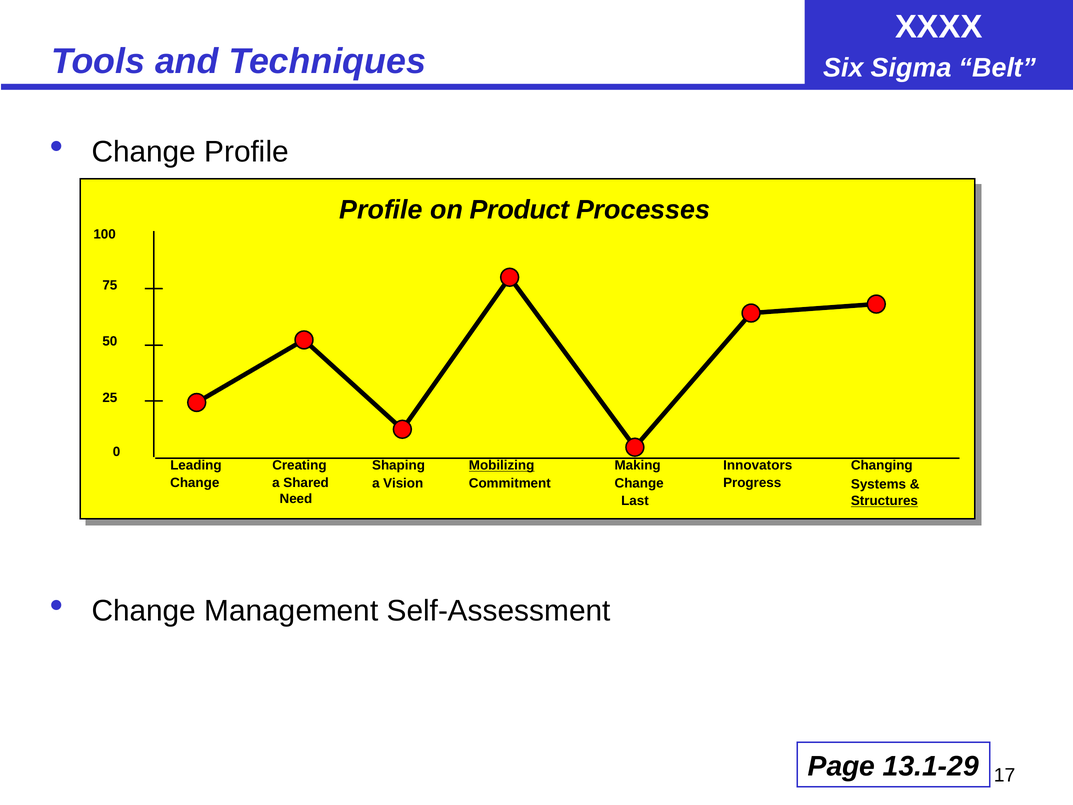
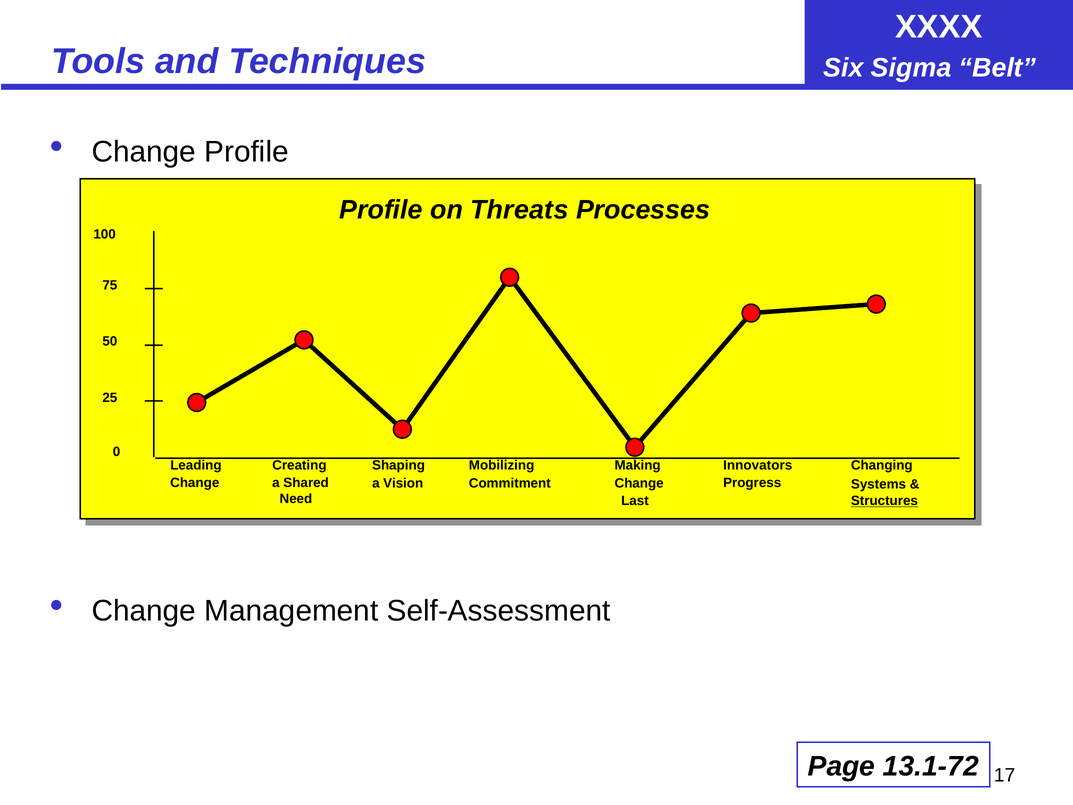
Product: Product -> Threats (519, 210)
Mobilizing underline: present -> none (502, 465)
13.1-29: 13.1-29 -> 13.1-72 (931, 766)
